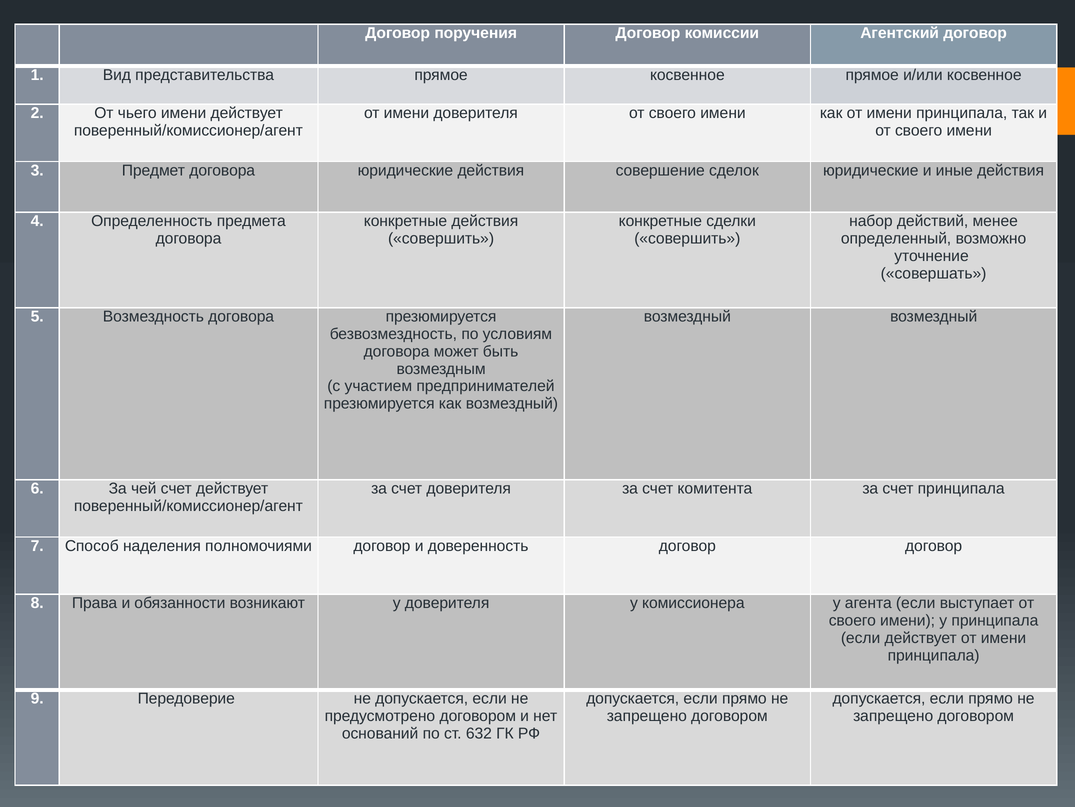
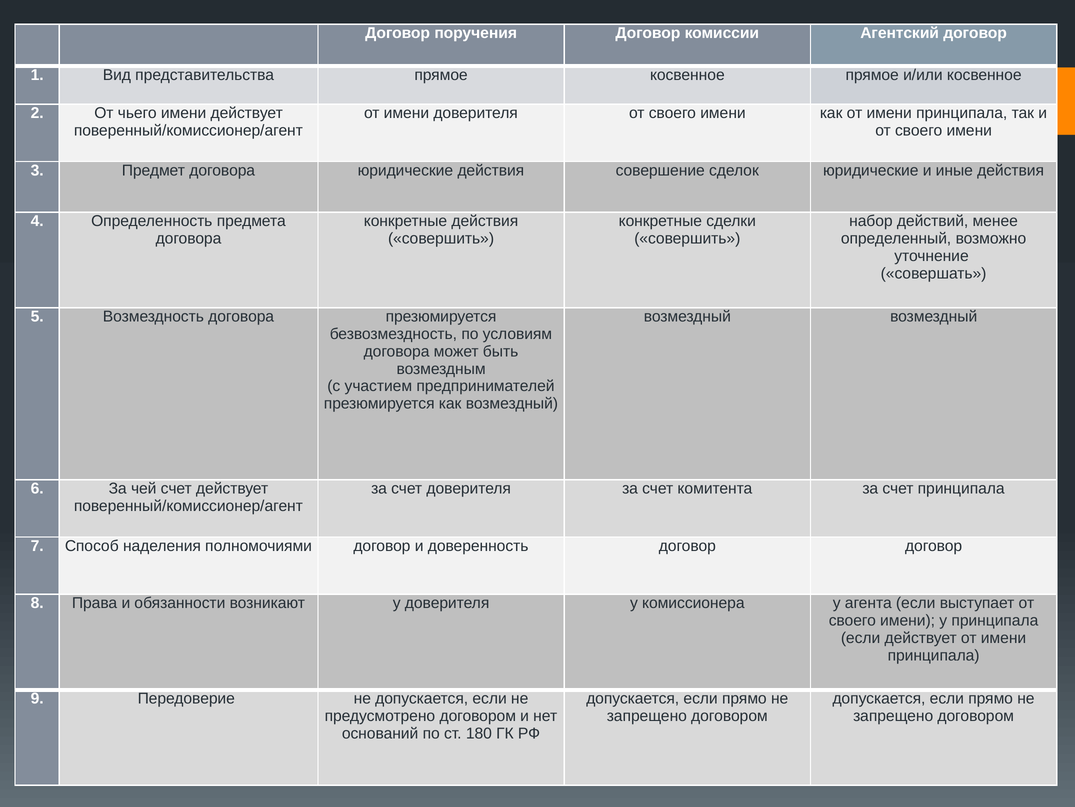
632: 632 -> 180 (479, 733)
